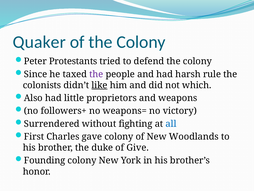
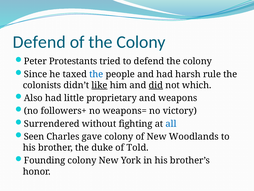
Quaker: Quaker -> Defend (39, 42)
the colour: purple -> blue (96, 74)
did underline: none -> present (156, 85)
proprietors: proprietors -> proprietary (112, 98)
First: First -> Seen (34, 136)
Give: Give -> Told (138, 147)
